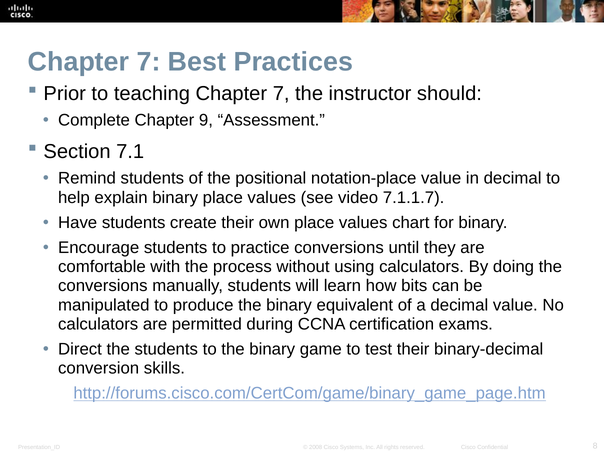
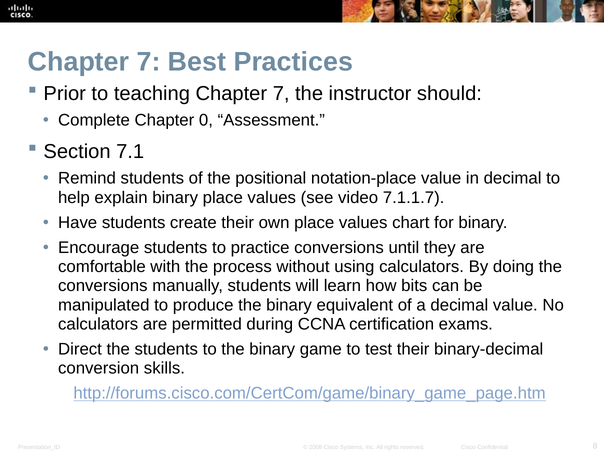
9: 9 -> 0 (206, 120)
